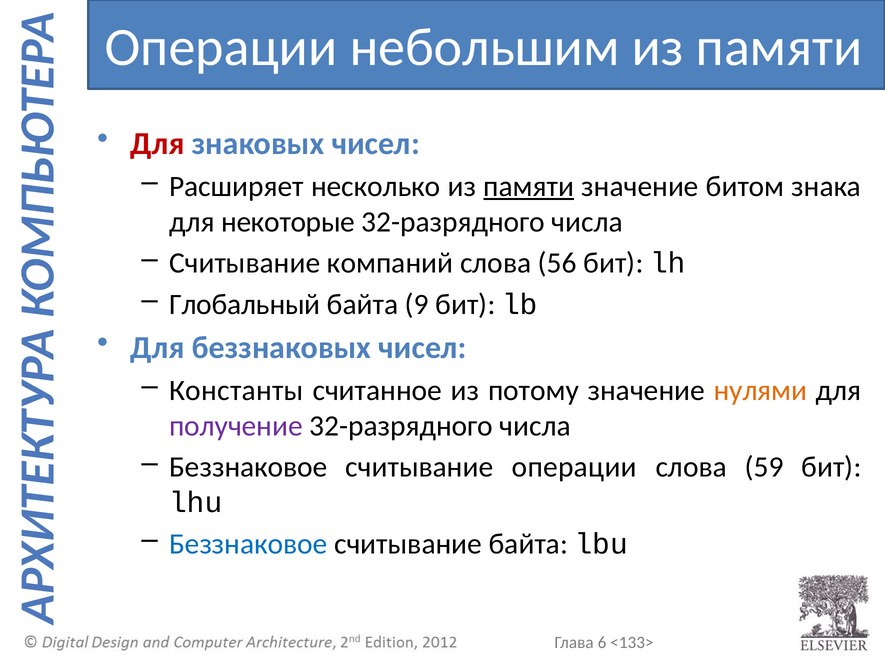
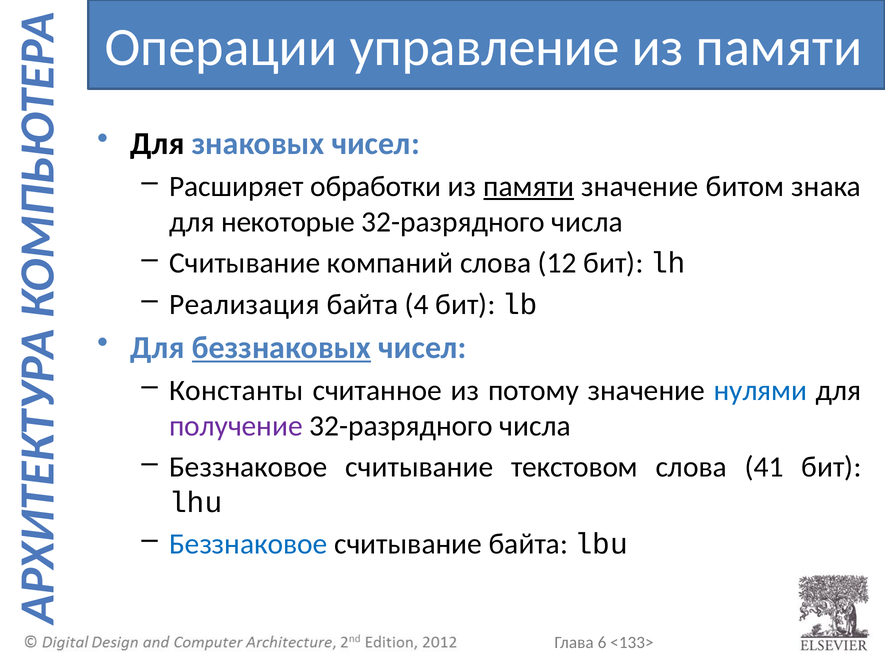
небольшим: небольшим -> управление (485, 47)
Для colour: red -> black (158, 144)
несколько: несколько -> обработки (376, 186)
56: 56 -> 12 (557, 263)
Глобальный: Глобальный -> Реализация (245, 304)
9: 9 -> 4 (417, 304)
беззнаковых underline: none -> present (282, 348)
нулями colour: orange -> blue (760, 390)
считывание операции: операции -> текстовом (575, 467)
59: 59 -> 41 (764, 467)
